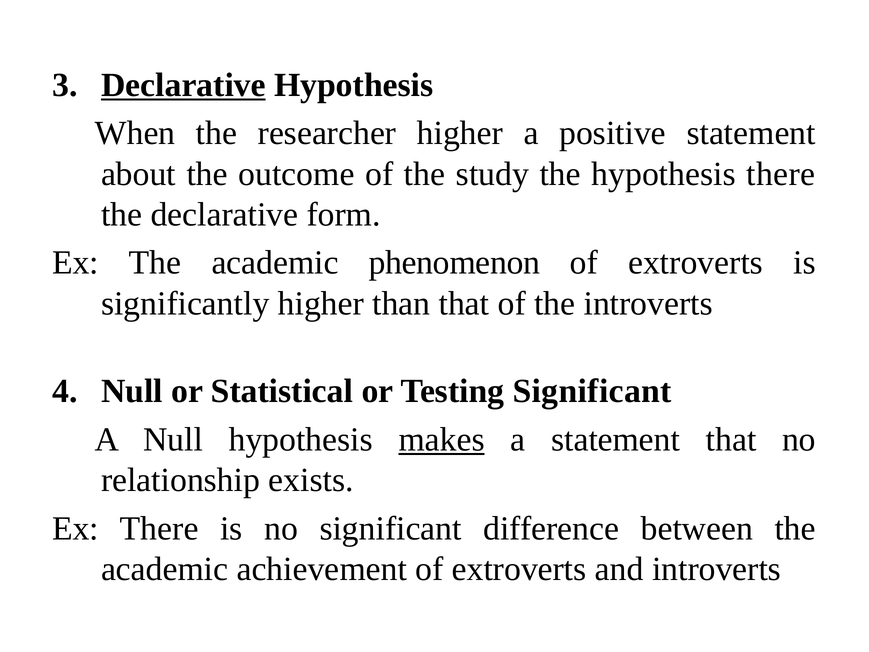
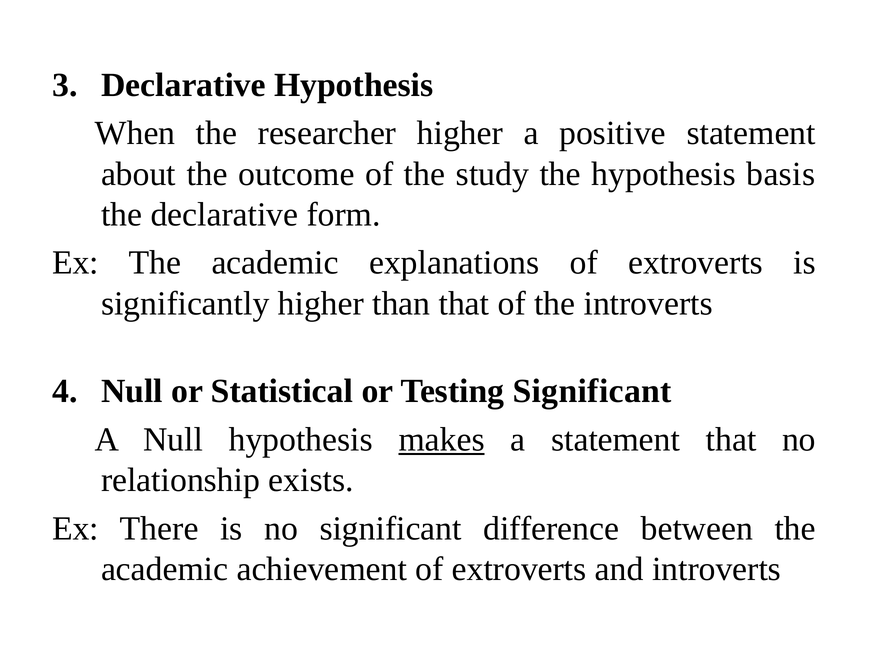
Declarative underline: present -> none (183, 85)
hypothesis there: there -> basis (781, 174)
phenomenon: phenomenon -> explanations (454, 263)
